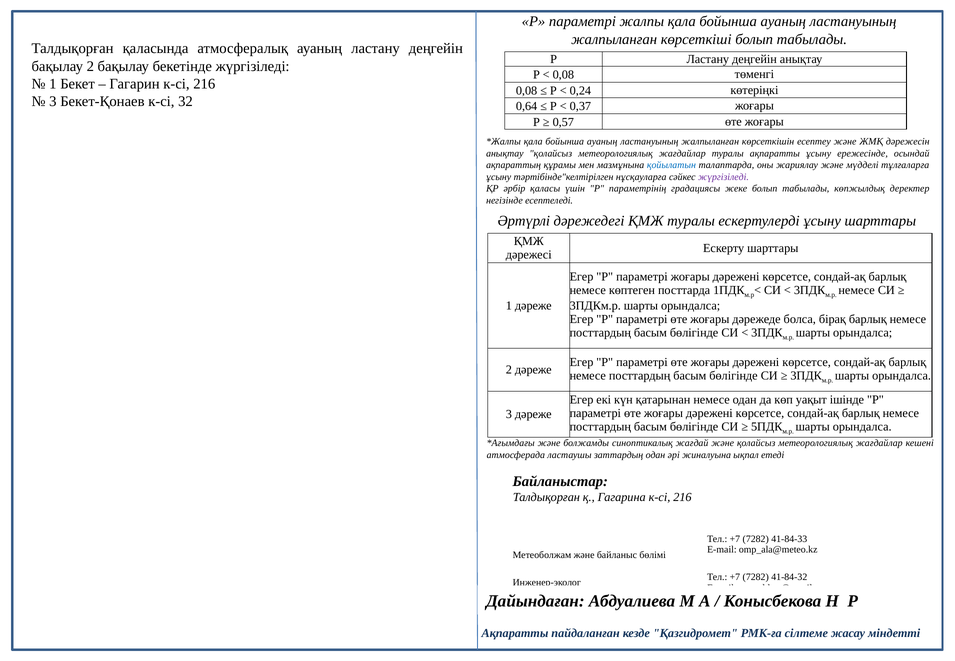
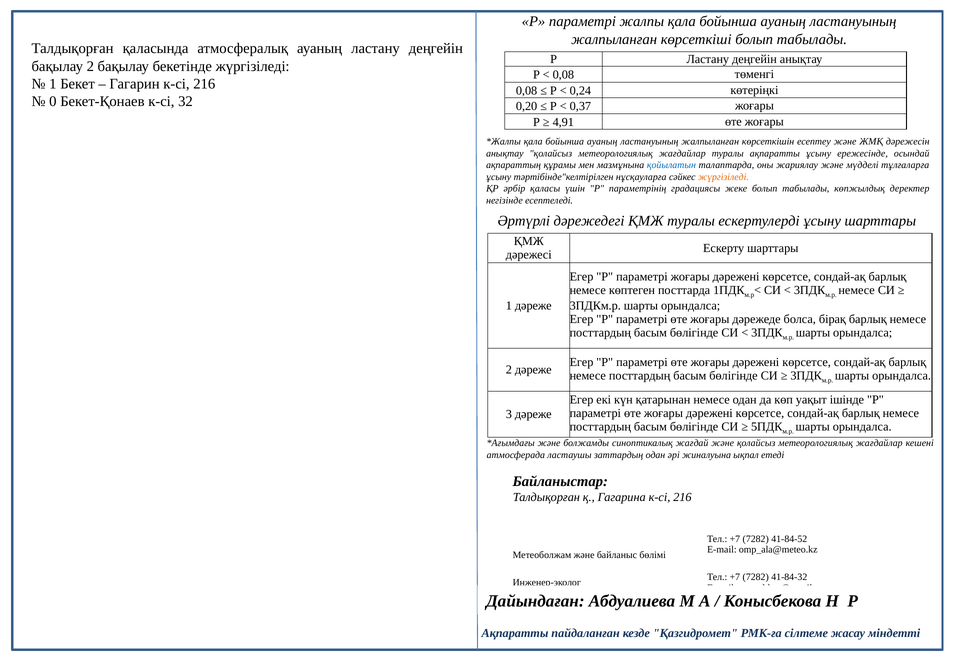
3: 3 -> 0 (53, 101)
0,64: 0,64 -> 0,20 (527, 106)
0,57: 0,57 -> 4,91 (563, 122)
жүргізіледі colour: purple -> orange (723, 177)
41-84-33: 41-84-33 -> 41-84-52 (789, 539)
